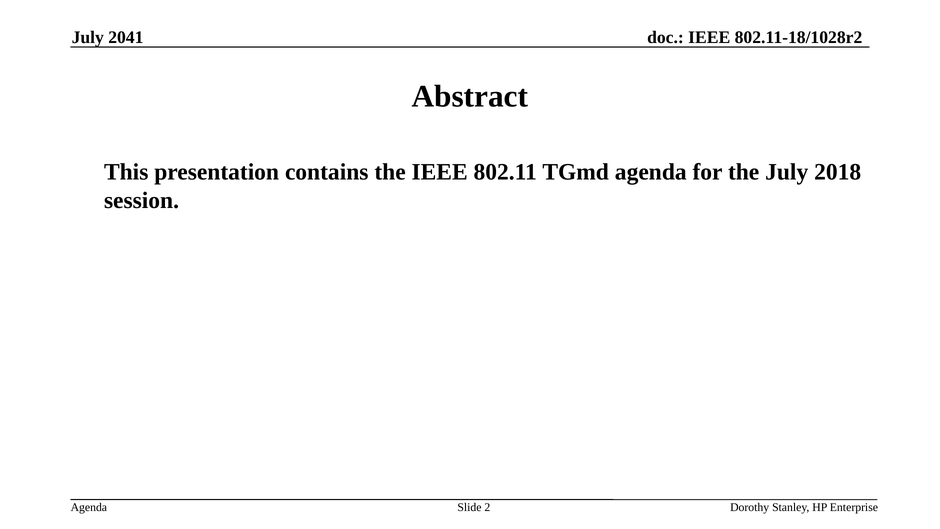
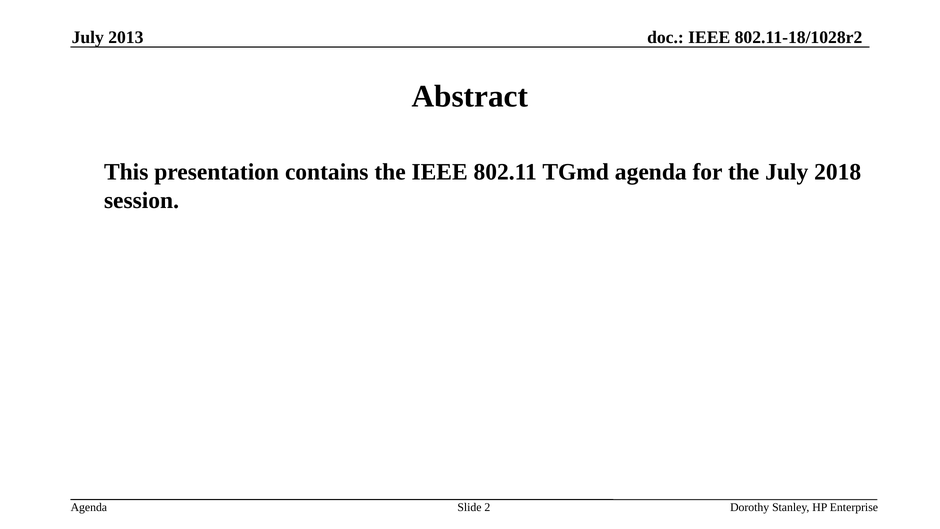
2041: 2041 -> 2013 (126, 38)
